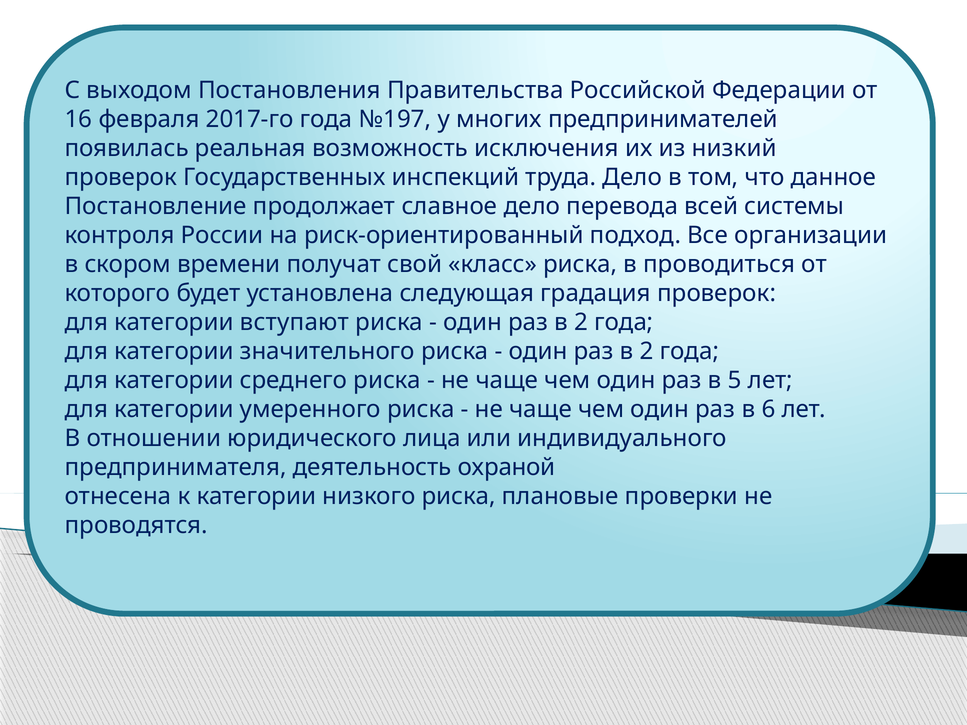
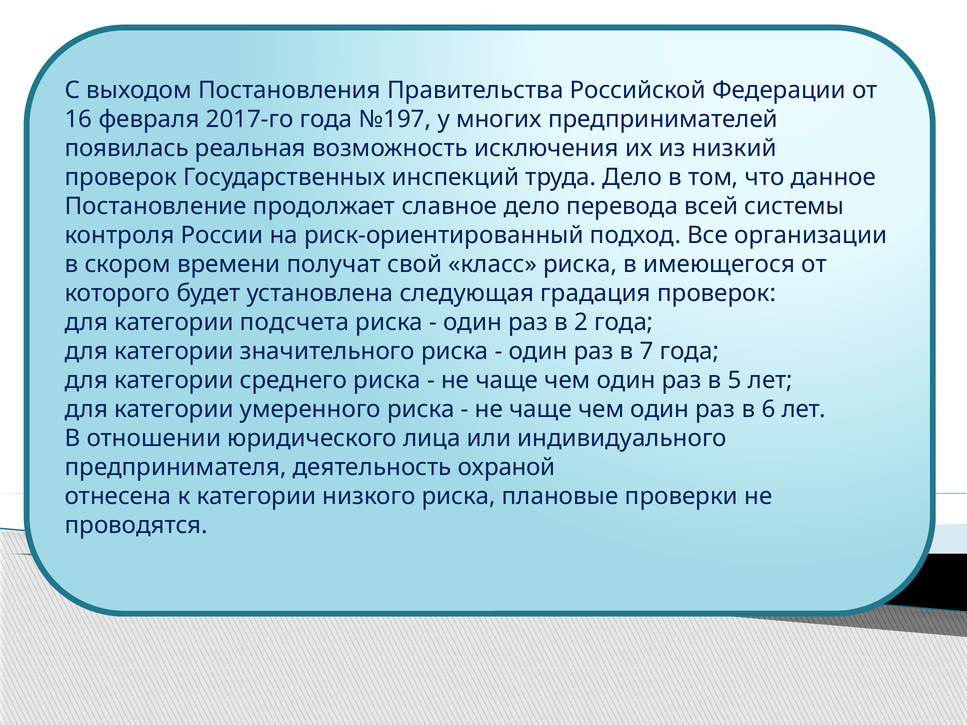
проводиться: проводиться -> имеющегося (719, 264)
вступают: вступают -> подсчета (294, 322)
2: 2 -> 7 (647, 351)
